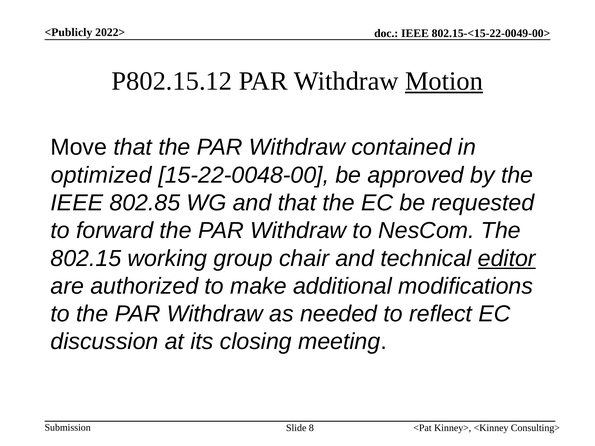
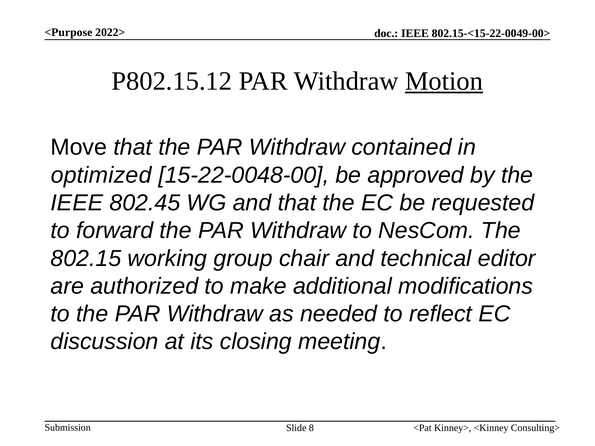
<Publicly: <Publicly -> <Purpose (68, 32)
802.85: 802.85 -> 802.45 (145, 203)
editor underline: present -> none (507, 259)
